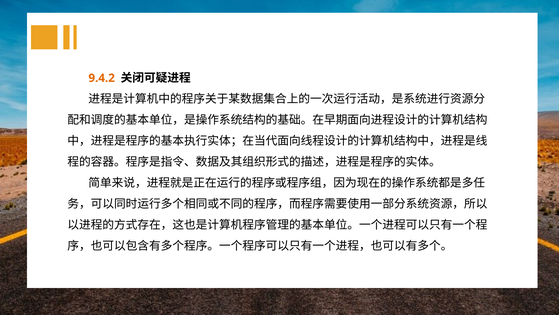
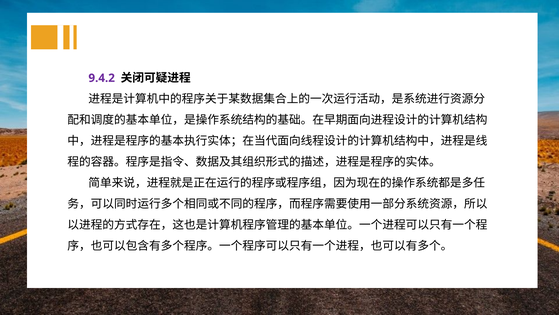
9.4.2 colour: orange -> purple (102, 78)
